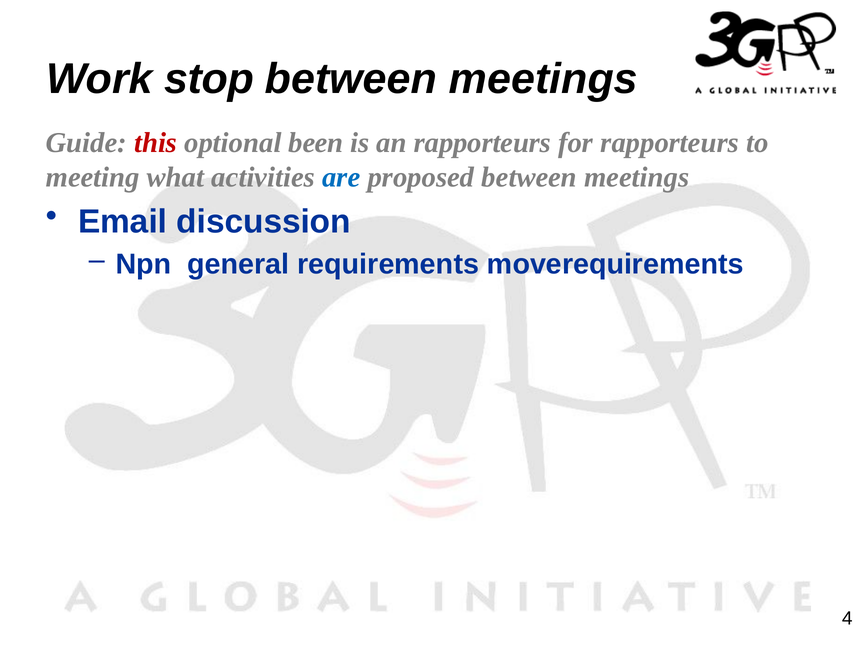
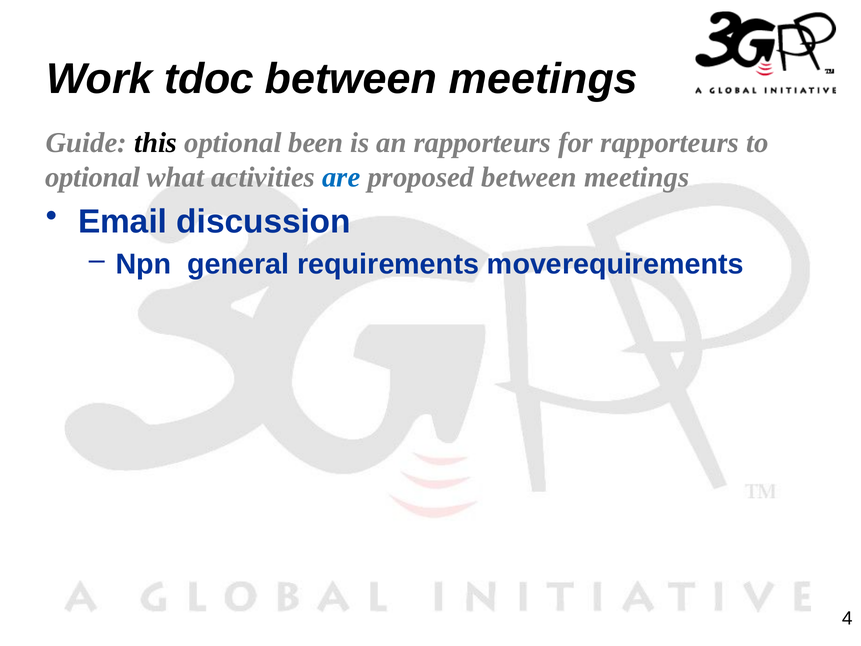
stop: stop -> tdoc (209, 79)
this colour: red -> black (156, 143)
meeting: meeting -> optional (93, 177)
